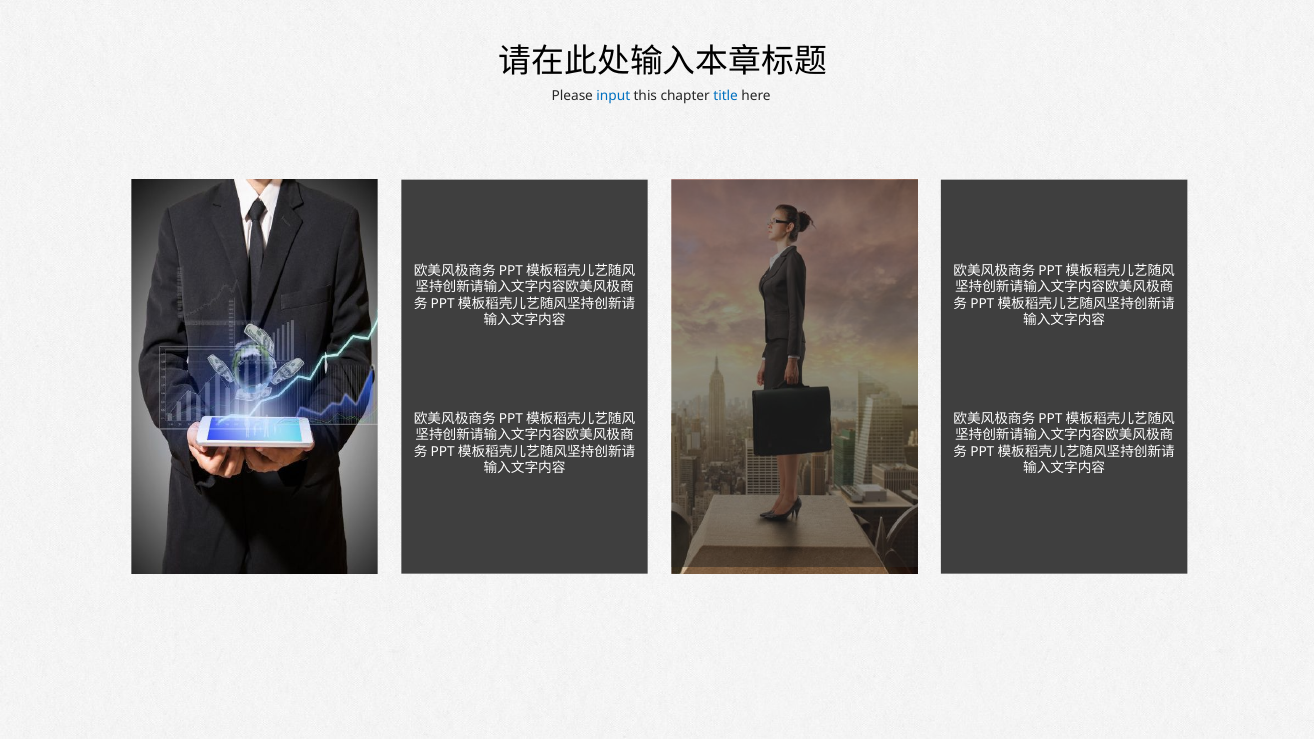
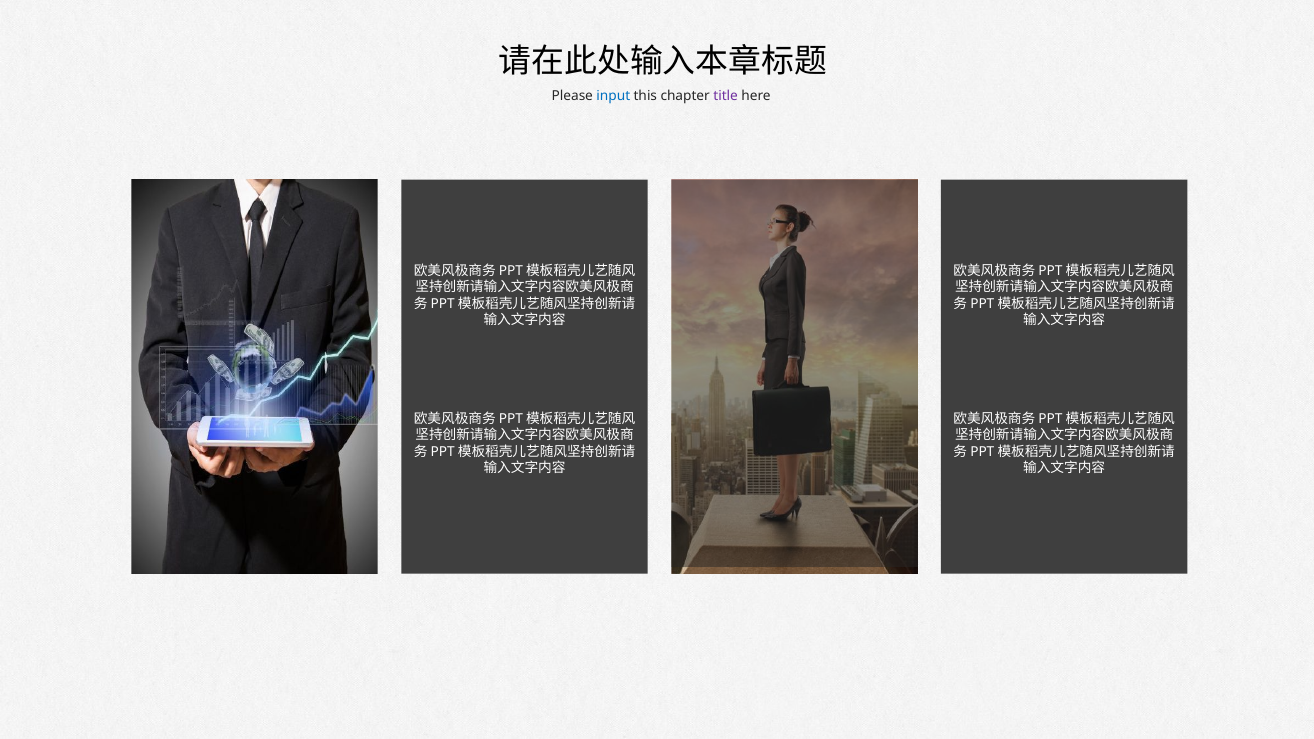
title colour: blue -> purple (726, 96)
